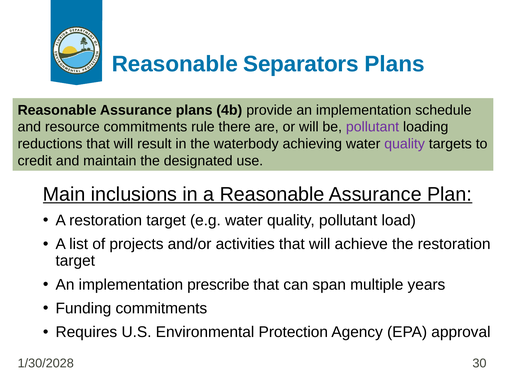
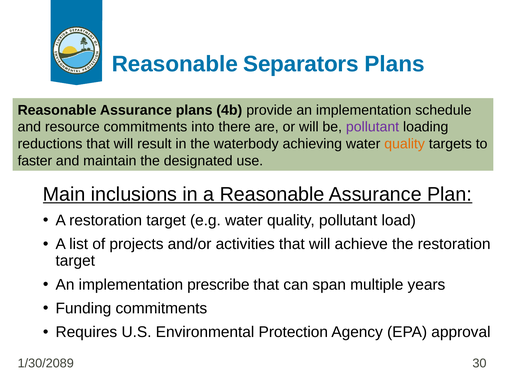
rule: rule -> into (203, 127)
quality colour: purple -> orange (405, 144)
credit: credit -> faster (35, 161)
1/30/2028: 1/30/2028 -> 1/30/2089 (46, 363)
